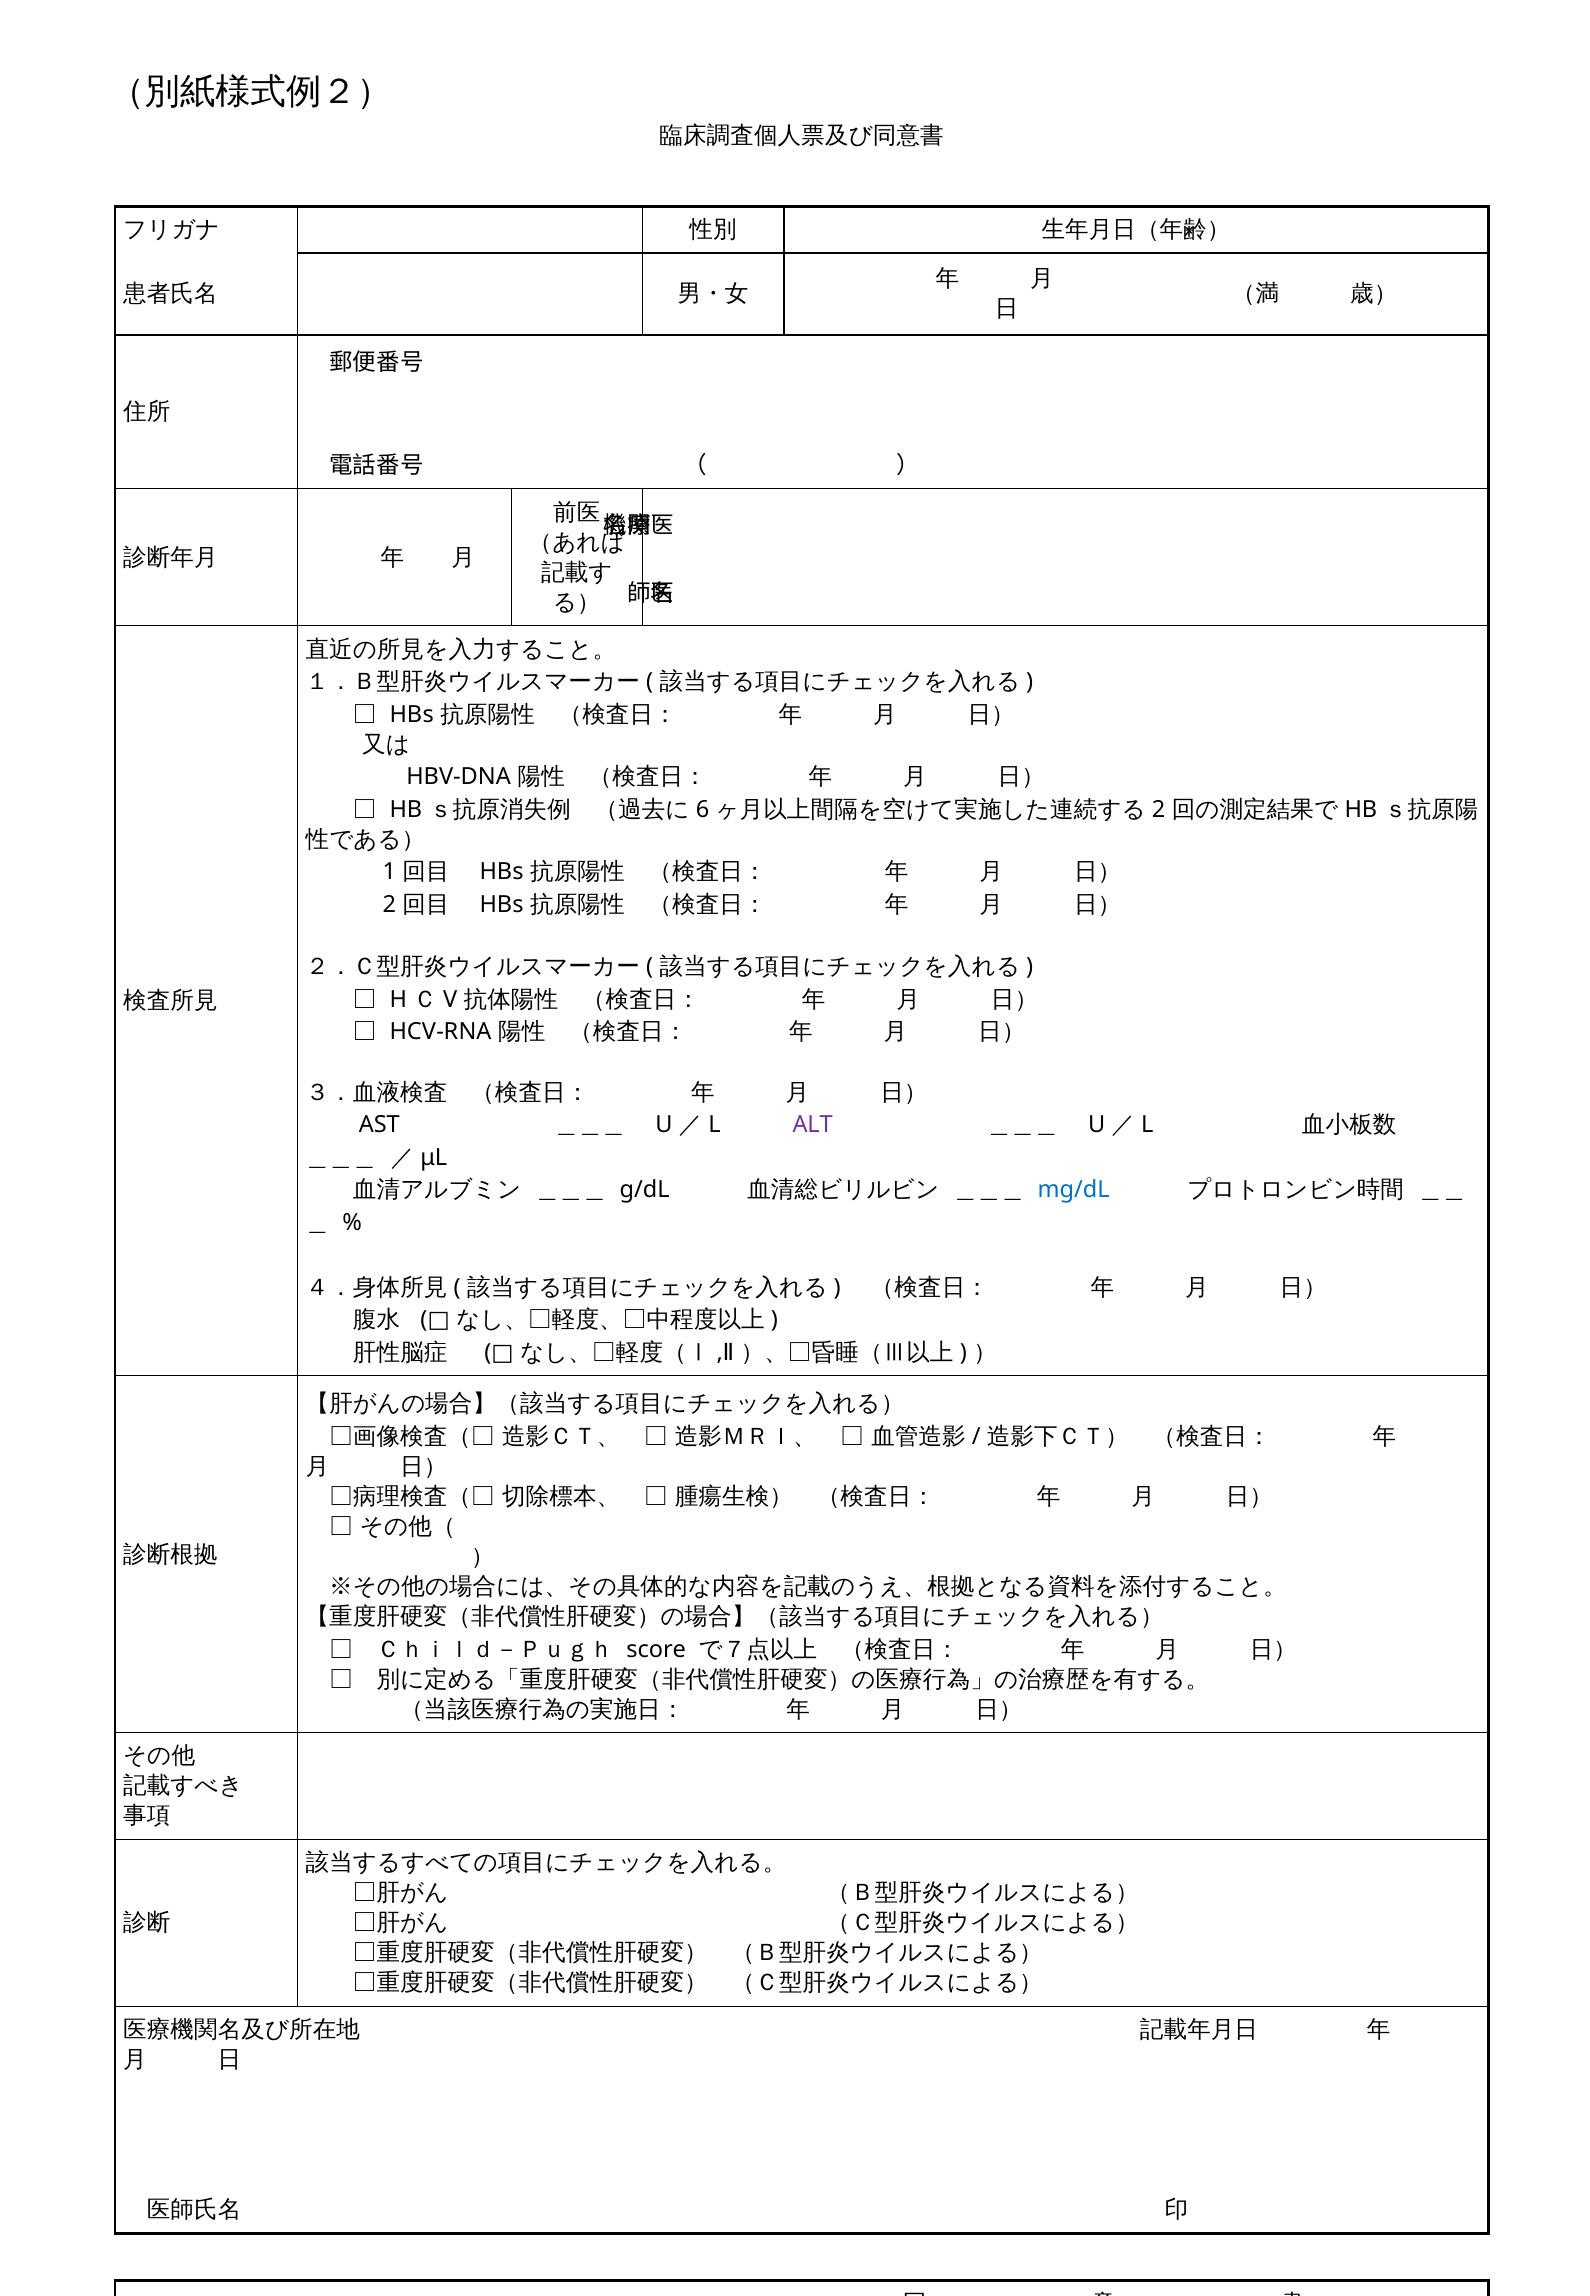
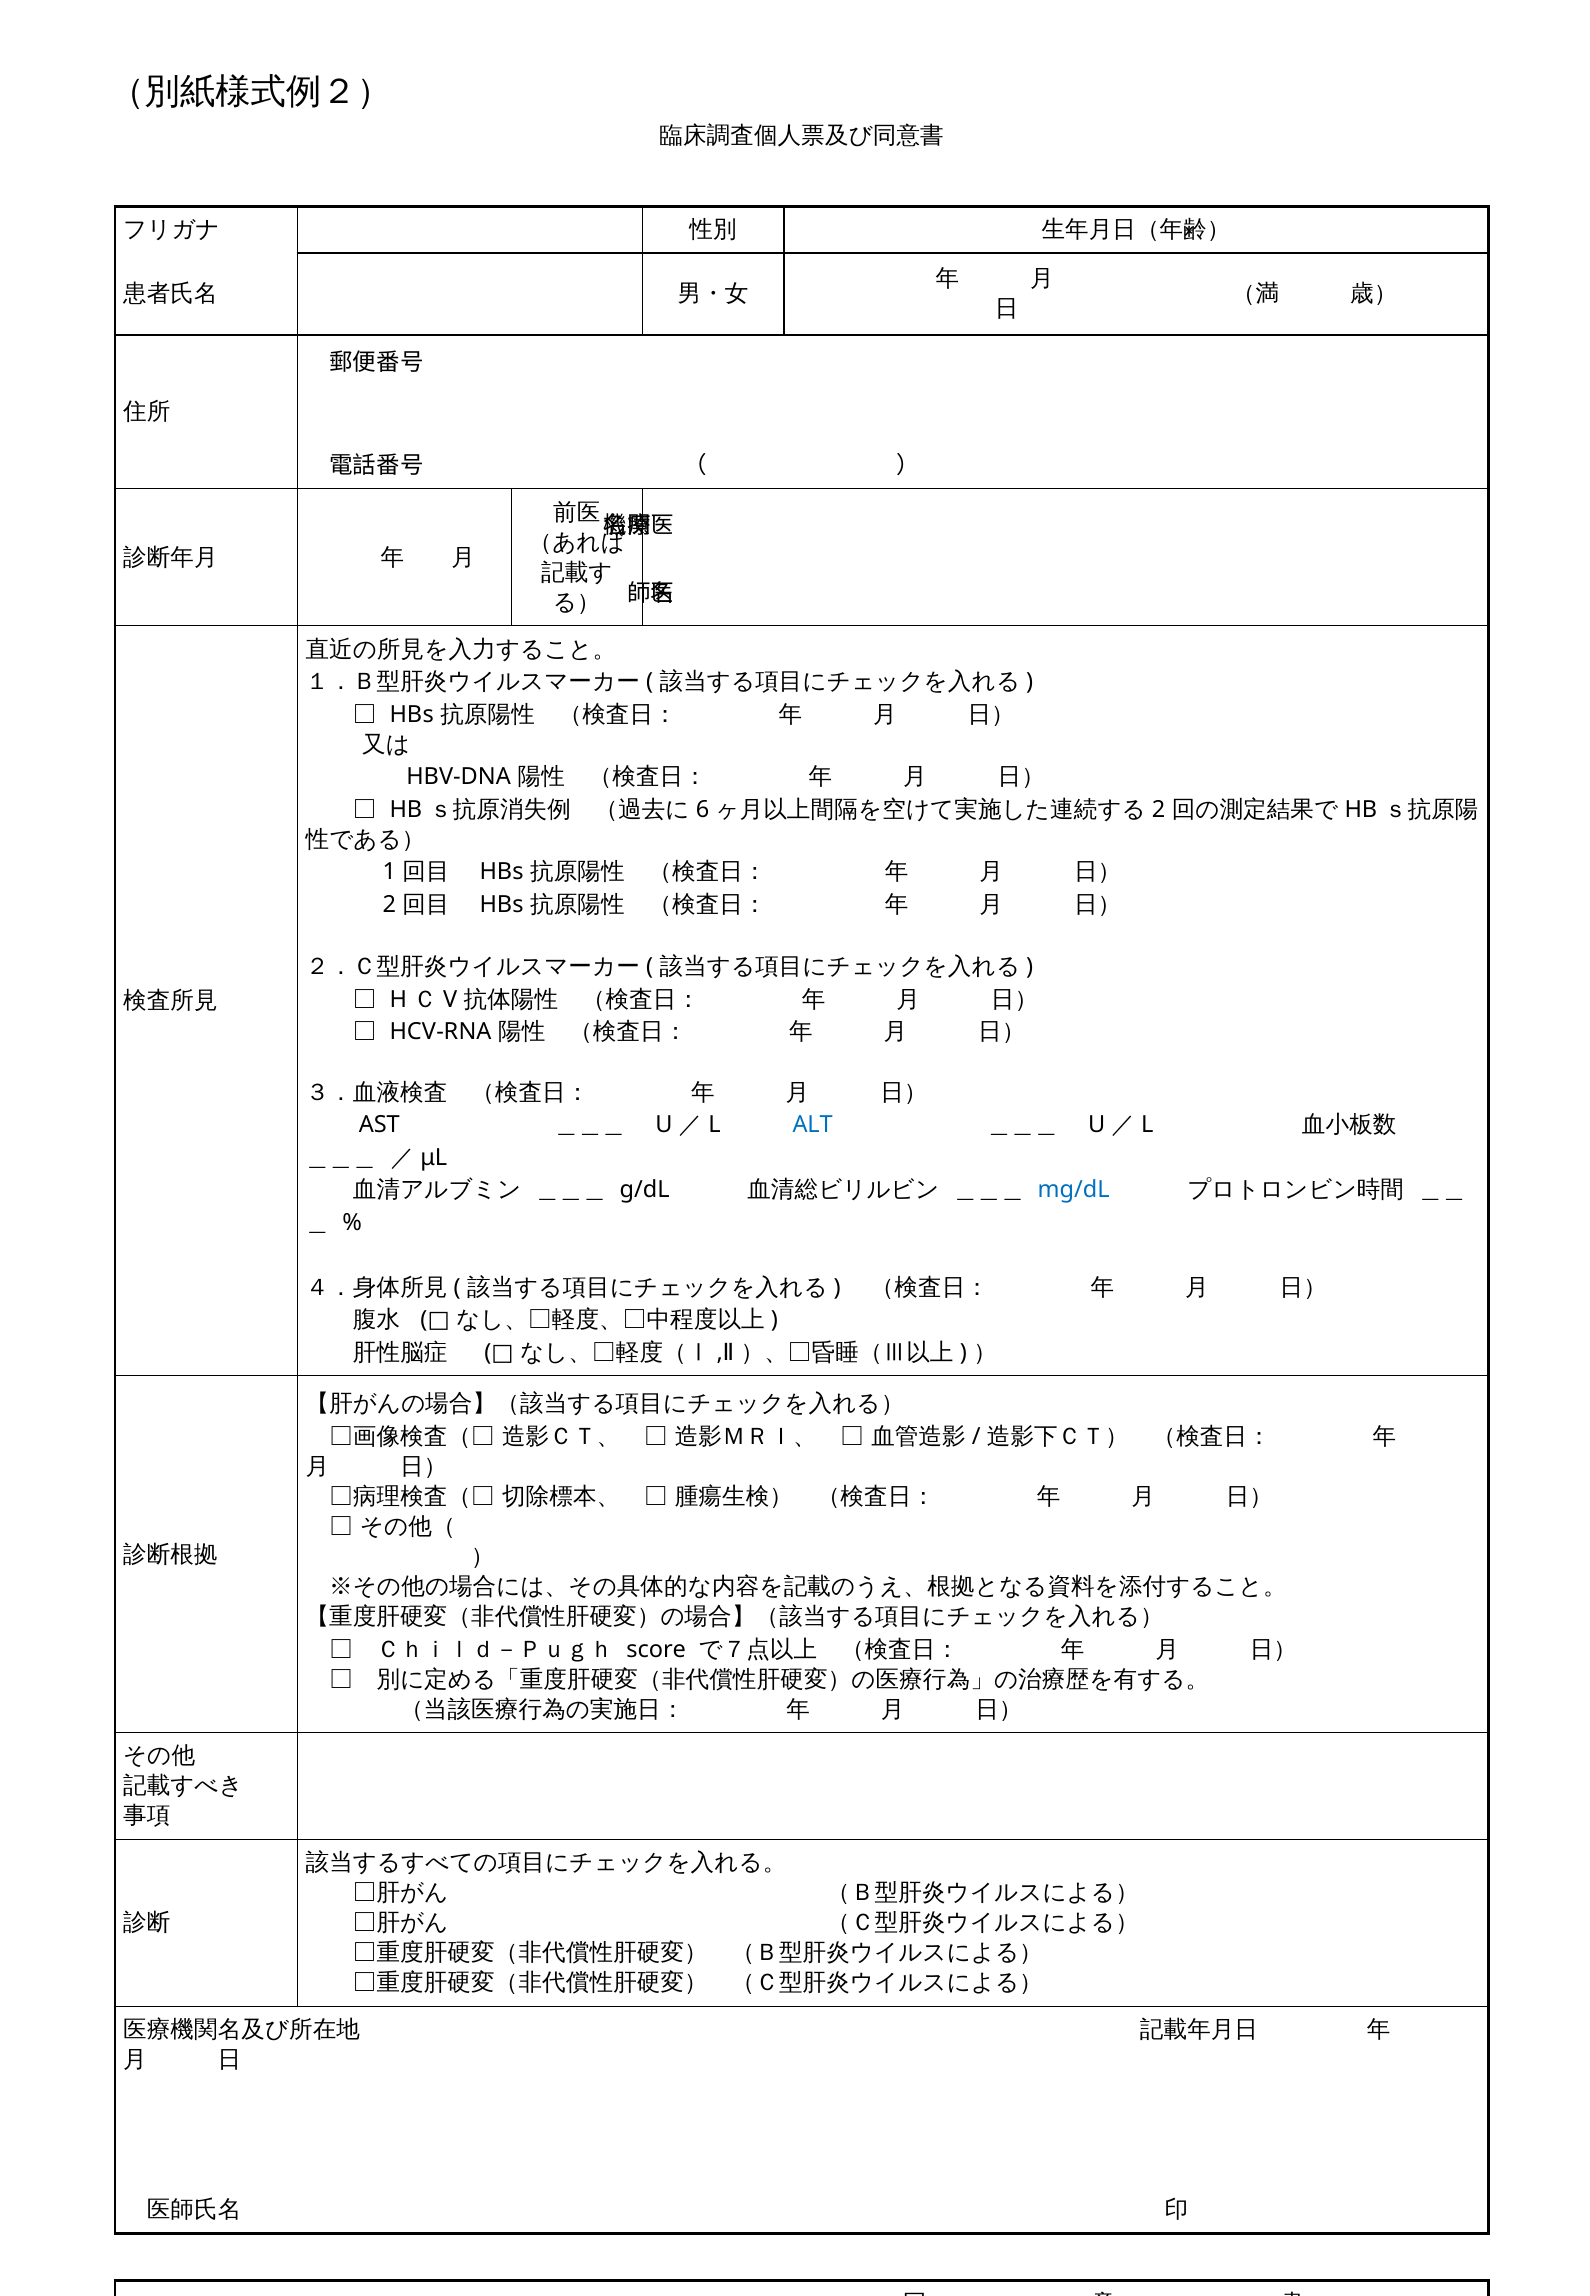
ALT colour: purple -> blue (813, 1125)
